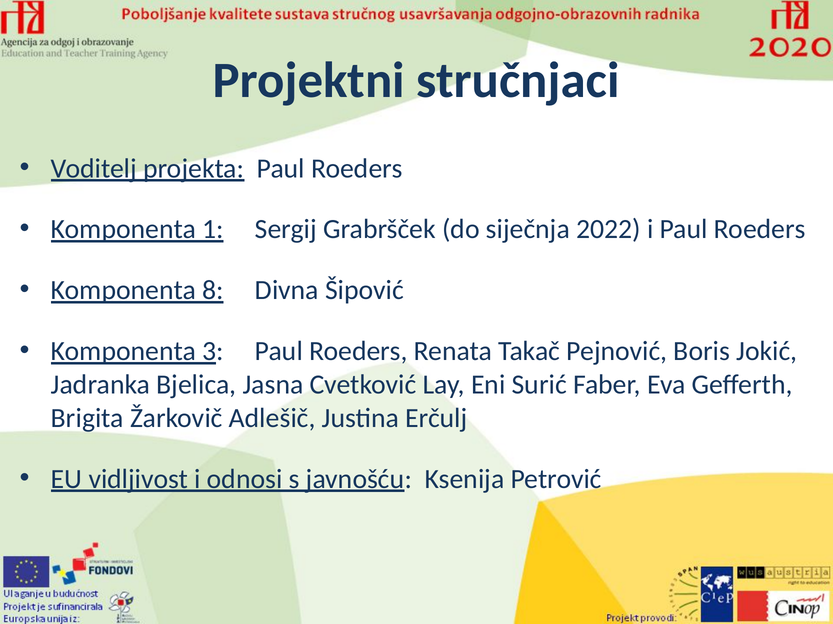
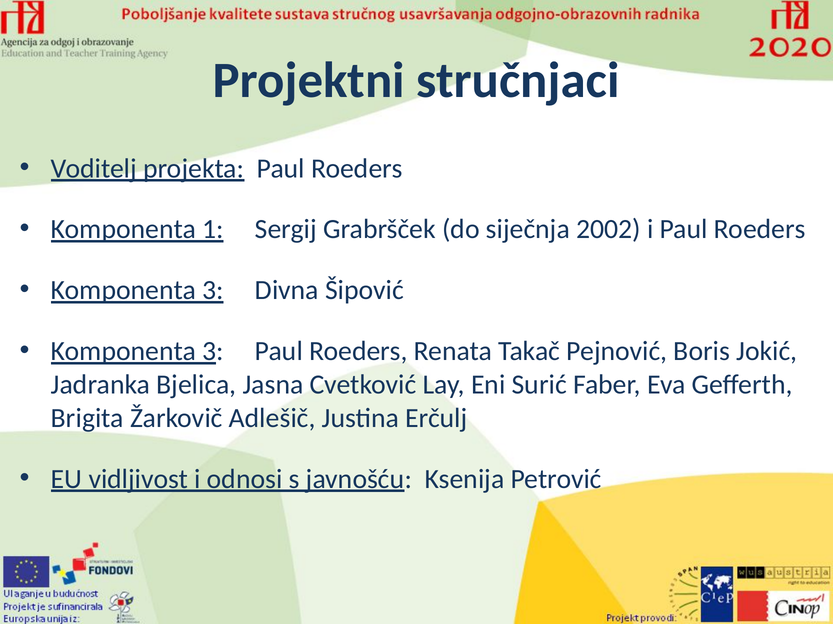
2022: 2022 -> 2002 (608, 230)
8: 8 -> 3 (213, 291)
